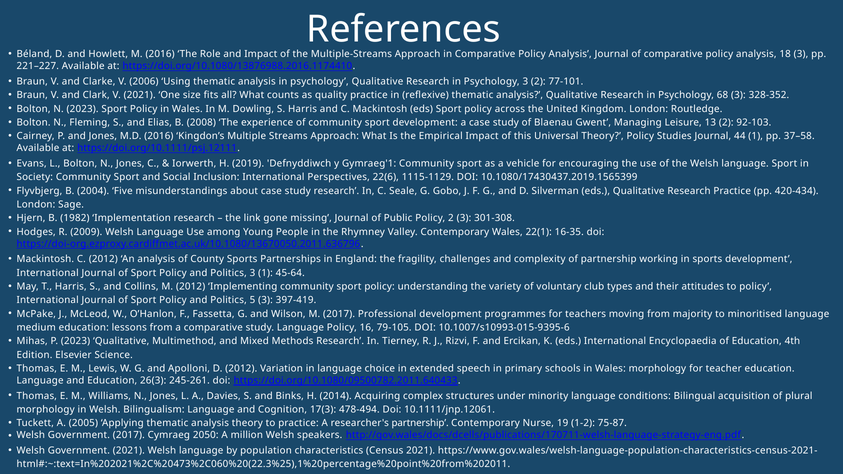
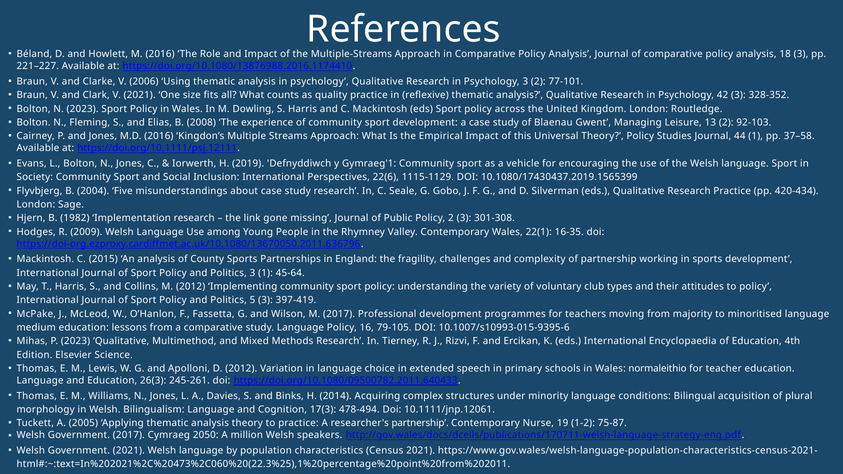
68: 68 -> 42 (722, 95)
C 2012: 2012 -> 2015 (103, 259)
Wales morphology: morphology -> normaleithio (658, 369)
